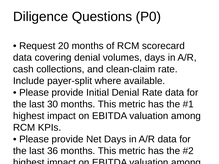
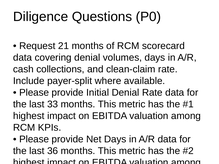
20: 20 -> 21 (64, 46)
30: 30 -> 33 (53, 104)
